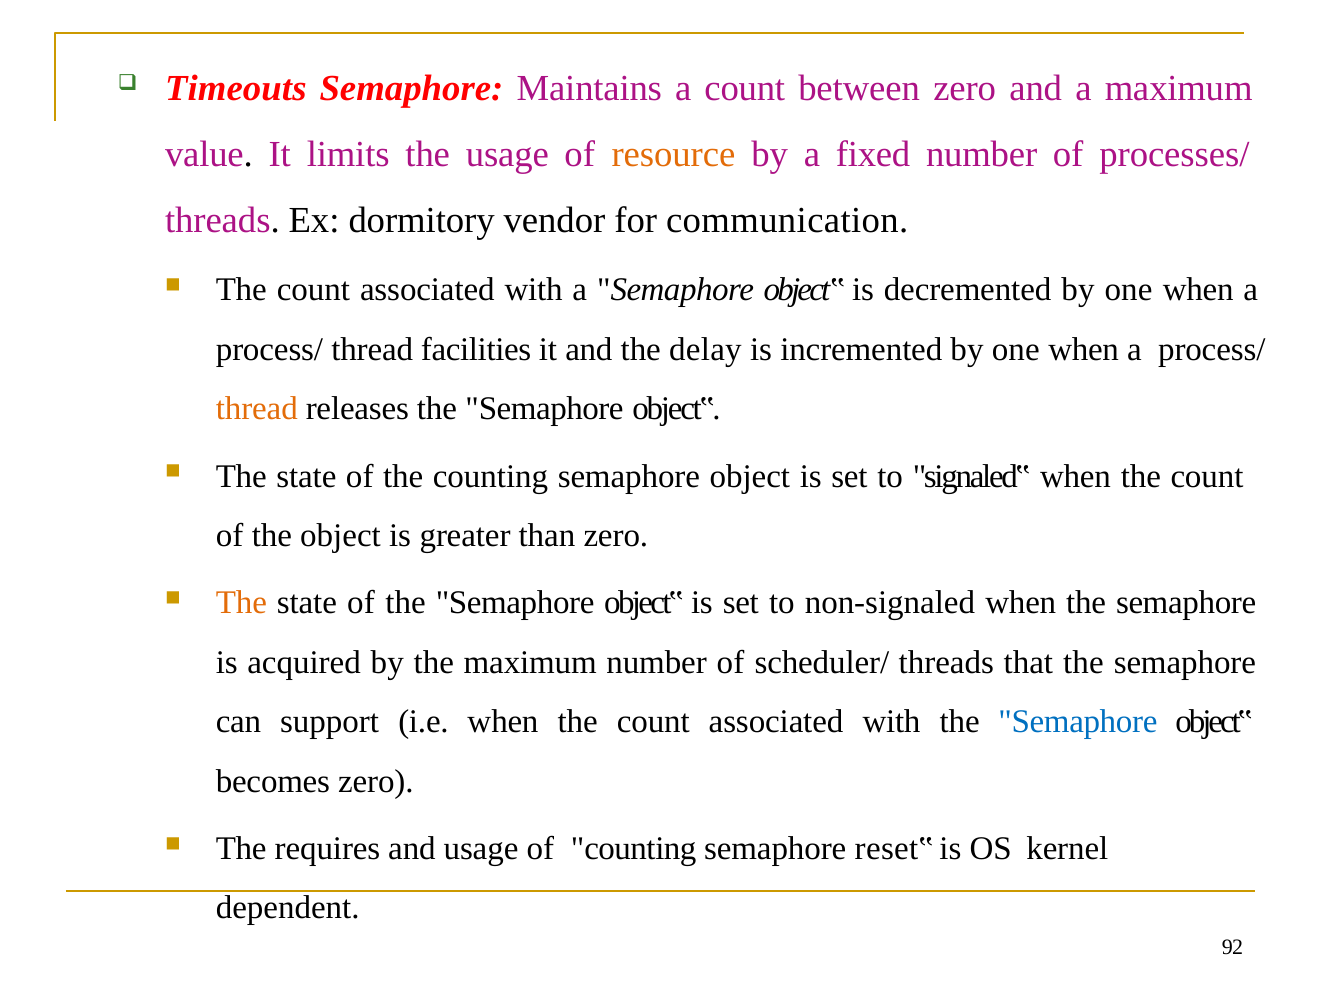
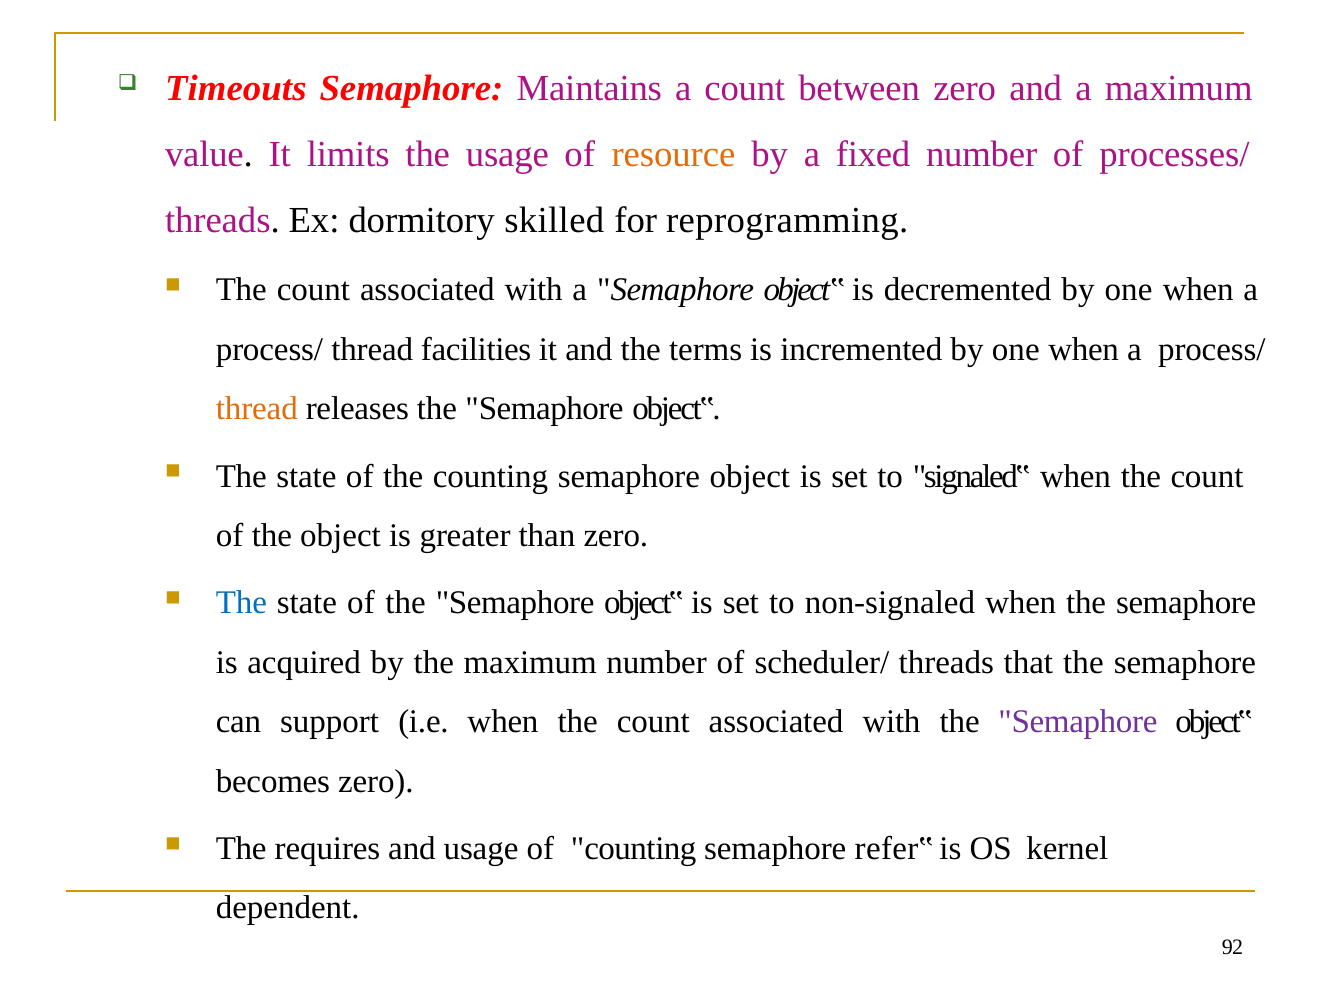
vendor: vendor -> skilled (554, 220)
communication: communication -> reprogramming (787, 220)
delay: delay -> terms (706, 350)
The colour: orange -> blue (241, 603)
Semaphore colour: blue -> purple (1078, 722)
reset‟: reset‟ -> refer‟ (894, 849)
